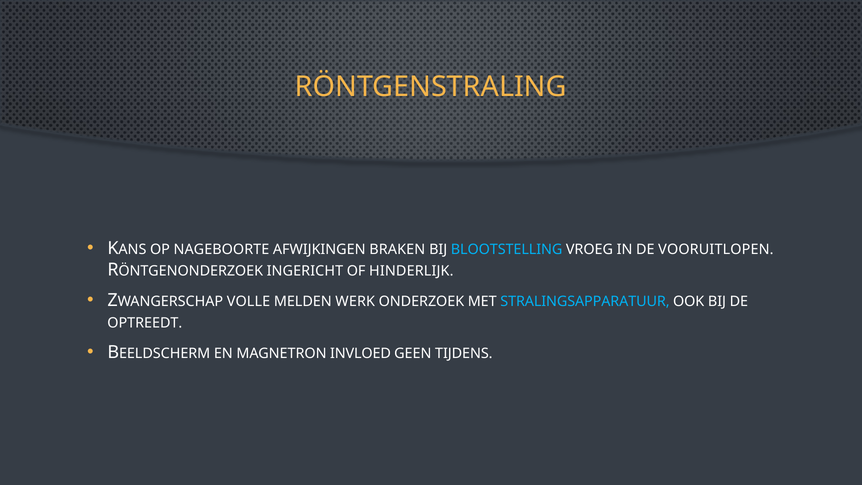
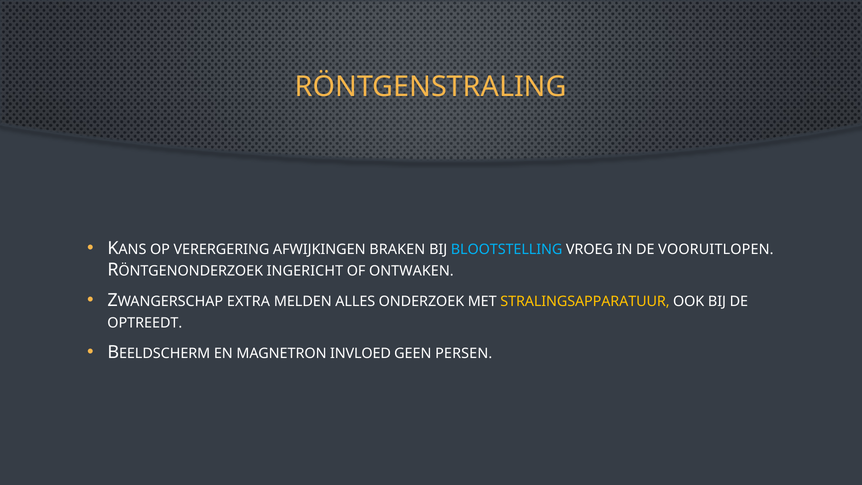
NAGEBOORTE: NAGEBOORTE -> VERERGERING (221, 249)
HINDERLIJK: HINDERLIJK -> ONTWAKEN (411, 271)
VOLLE: VOLLE -> EXTRA (248, 301)
WERK: WERK -> ALLES (355, 301)
STRALINGSAPPARATUUR colour: light blue -> yellow (585, 301)
TIJDENS: TIJDENS -> PERSEN (464, 354)
